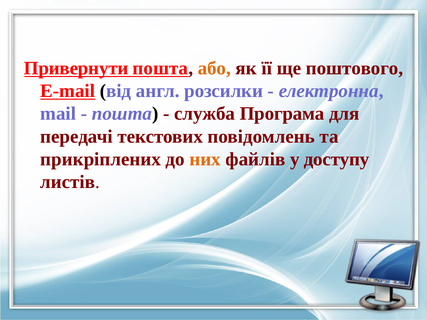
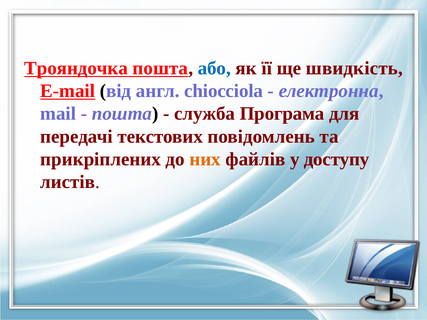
Привернути: Привернути -> Трояндочка (76, 68)
або colour: orange -> blue (214, 68)
поштового: поштового -> швидкість (354, 68)
розсилки: розсилки -> chiocciola (224, 91)
